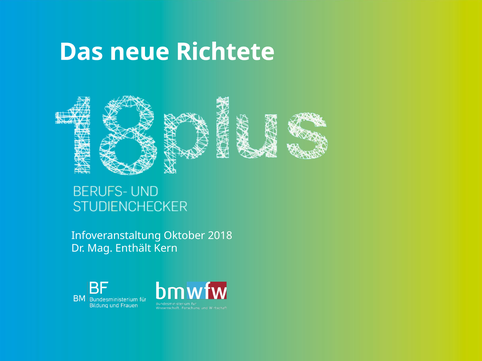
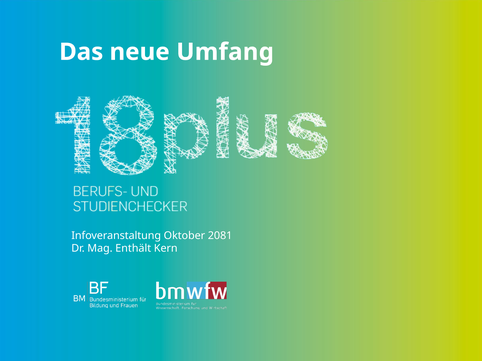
Richtete: Richtete -> Umfang (225, 52)
2018: 2018 -> 2081 (220, 236)
